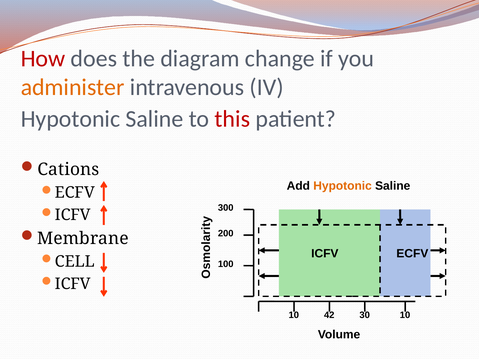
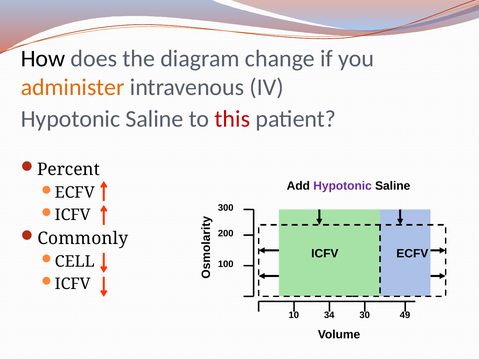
How colour: red -> black (43, 59)
Cations: Cations -> Percent (68, 170)
Hypotonic colour: orange -> purple (343, 186)
Membrane: Membrane -> Commonly (83, 239)
42: 42 -> 34 (329, 315)
30 10: 10 -> 49 (405, 315)
